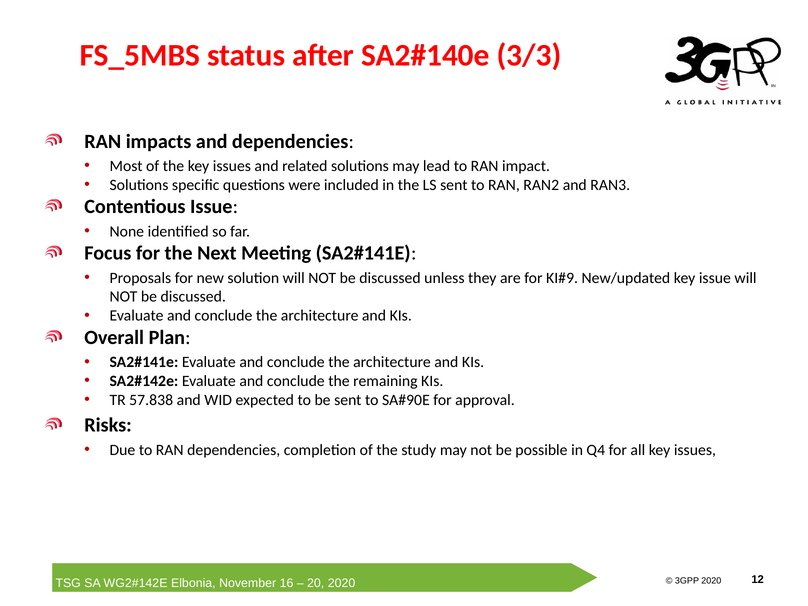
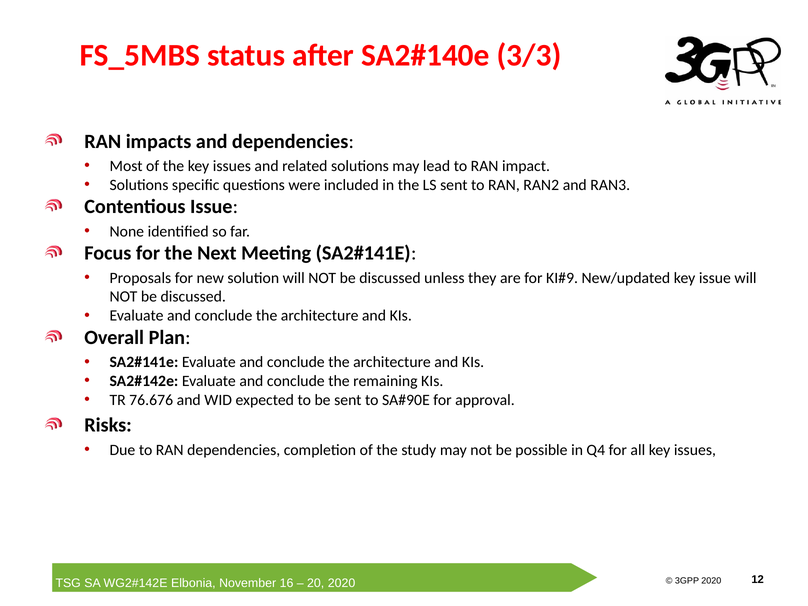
57.838: 57.838 -> 76.676 (151, 400)
